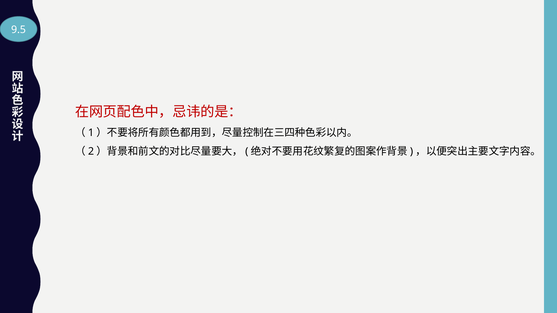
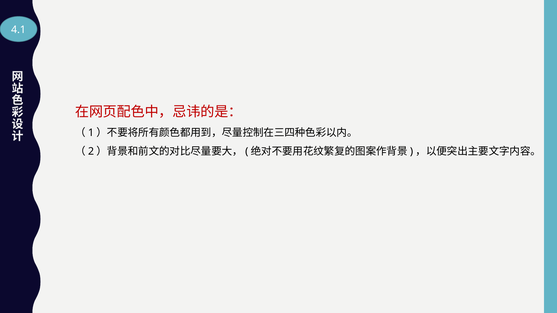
9.5: 9.5 -> 4.1 (19, 30)
